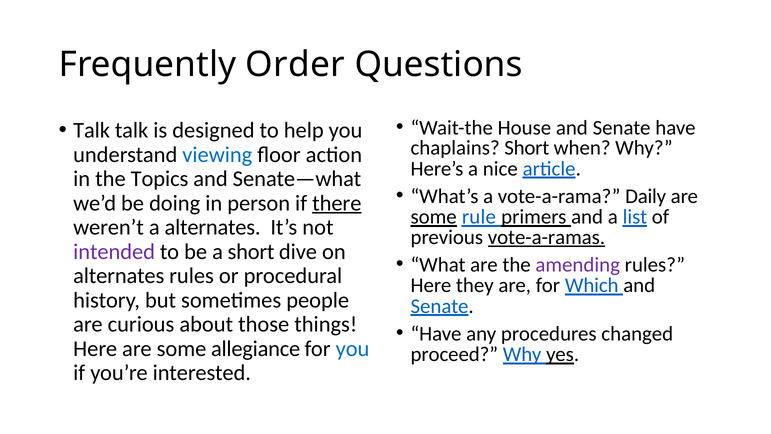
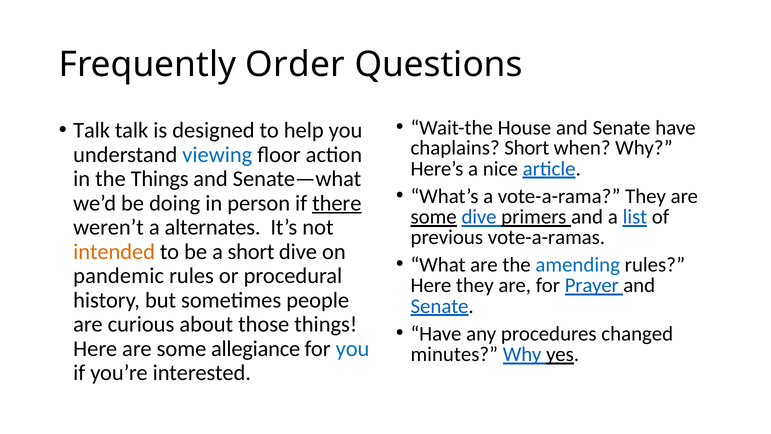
the Topics: Topics -> Things (160, 179)
vote-a-rama Daily: Daily -> They (646, 196)
some rule: rule -> dive (479, 217)
vote-a-ramas underline: present -> none (546, 237)
intended colour: purple -> orange (114, 252)
amending colour: purple -> blue (578, 265)
alternates: alternates -> pandemic (119, 276)
Which: Which -> Prayer (592, 285)
proceed: proceed -> minutes (454, 354)
